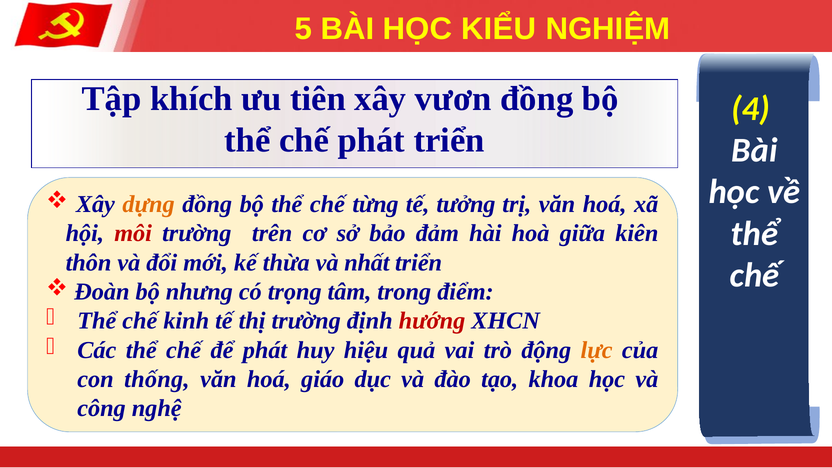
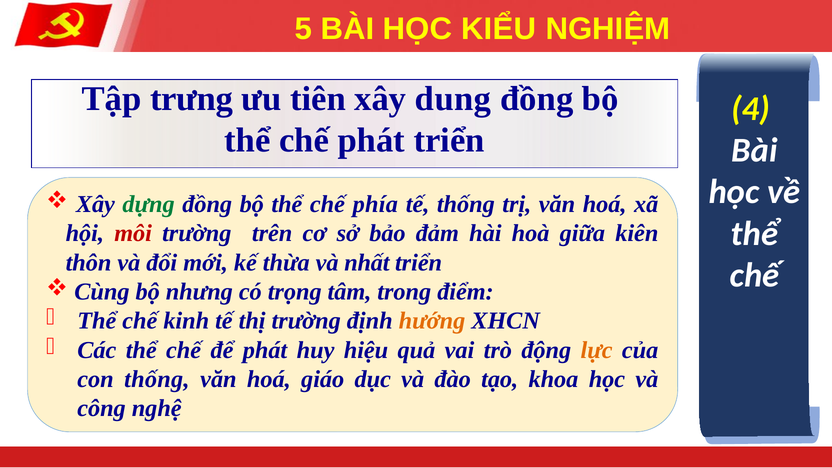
khích: khích -> trưng (192, 99)
vươn: vươn -> dung (453, 99)
dựng colour: orange -> green (149, 204)
từng: từng -> phía (375, 204)
tế tưởng: tưởng -> thống (466, 204)
Đoàn: Đoàn -> Cùng (102, 292)
hướng colour: red -> orange (432, 321)
